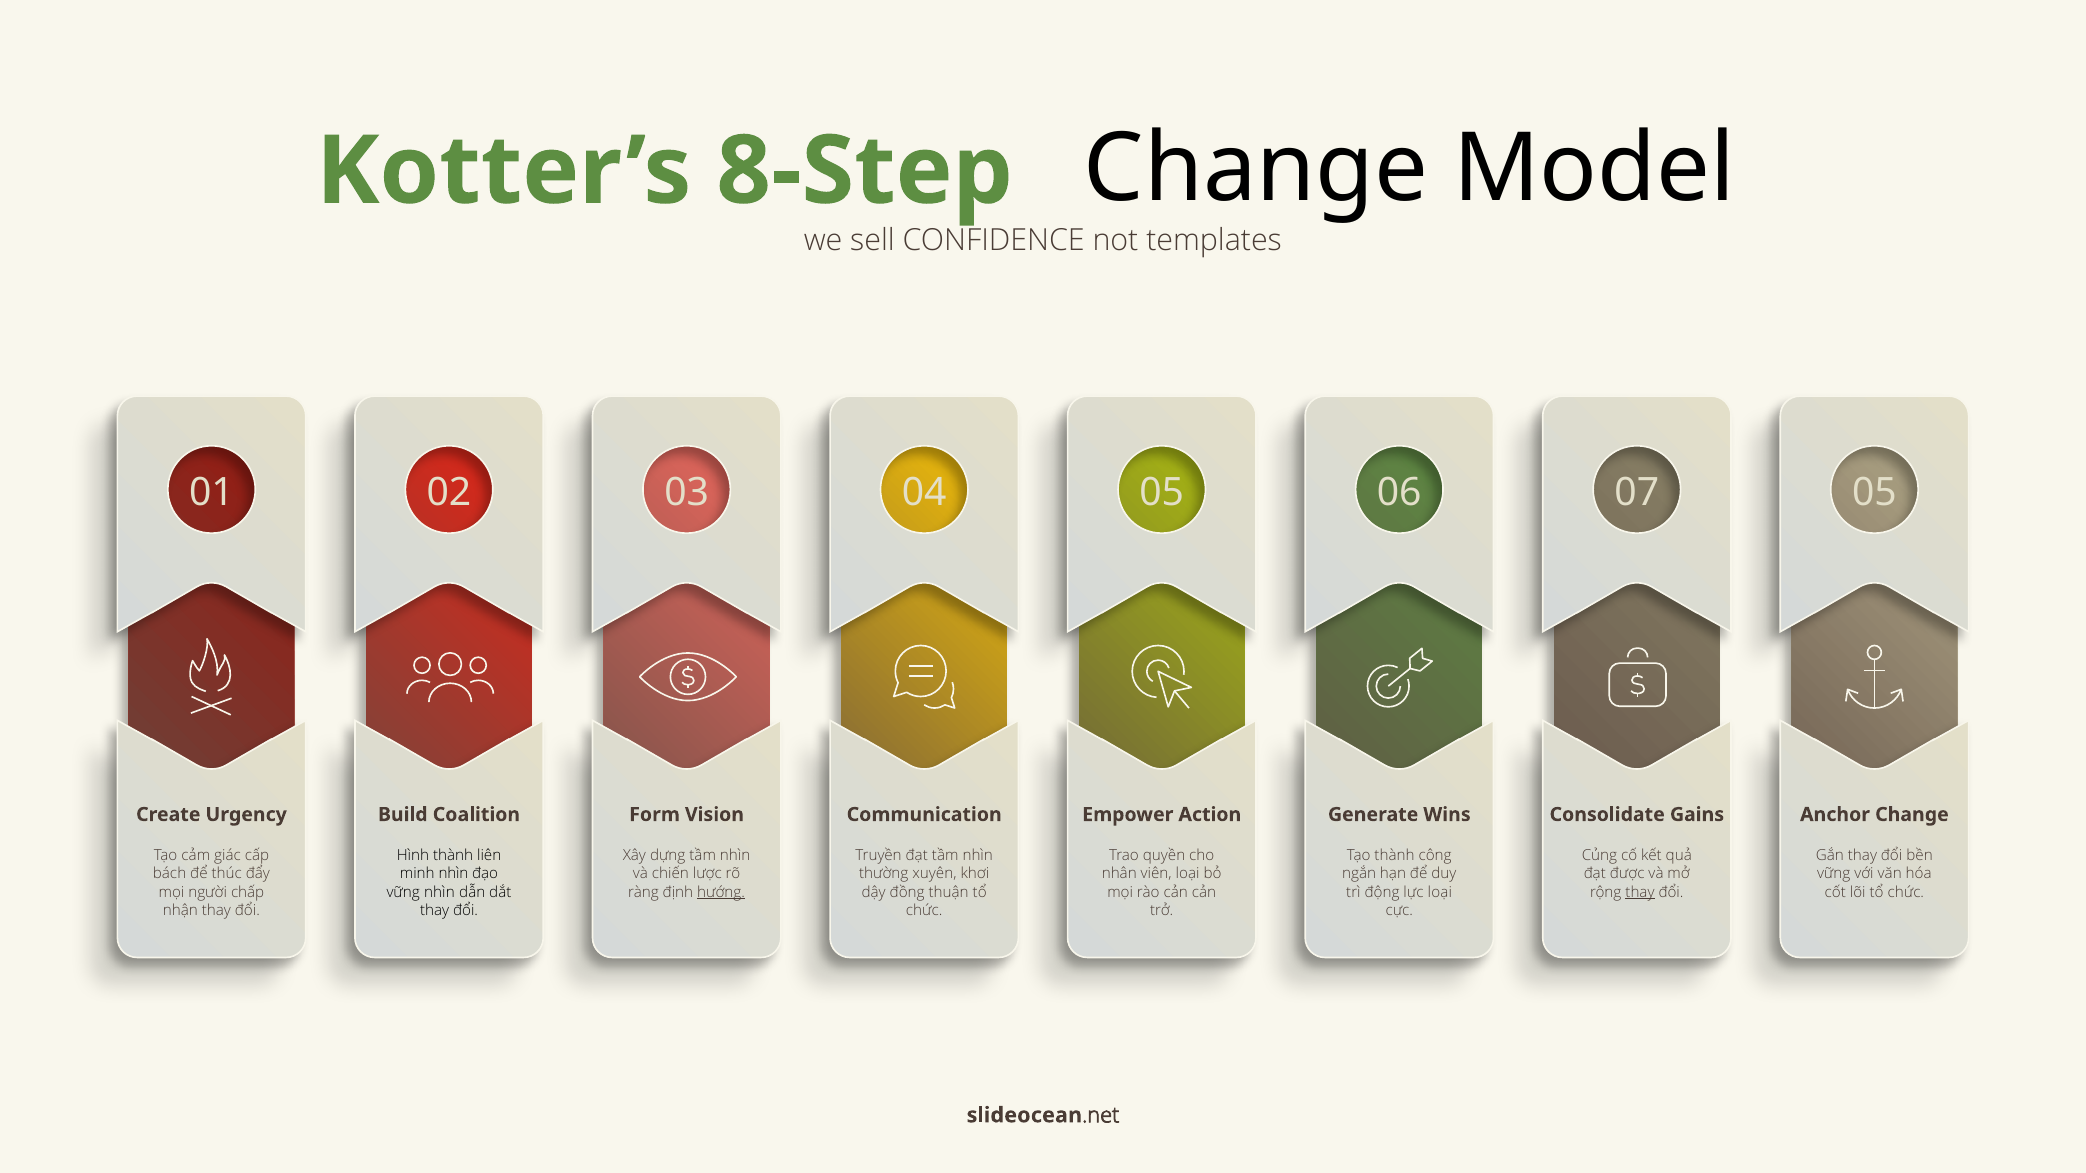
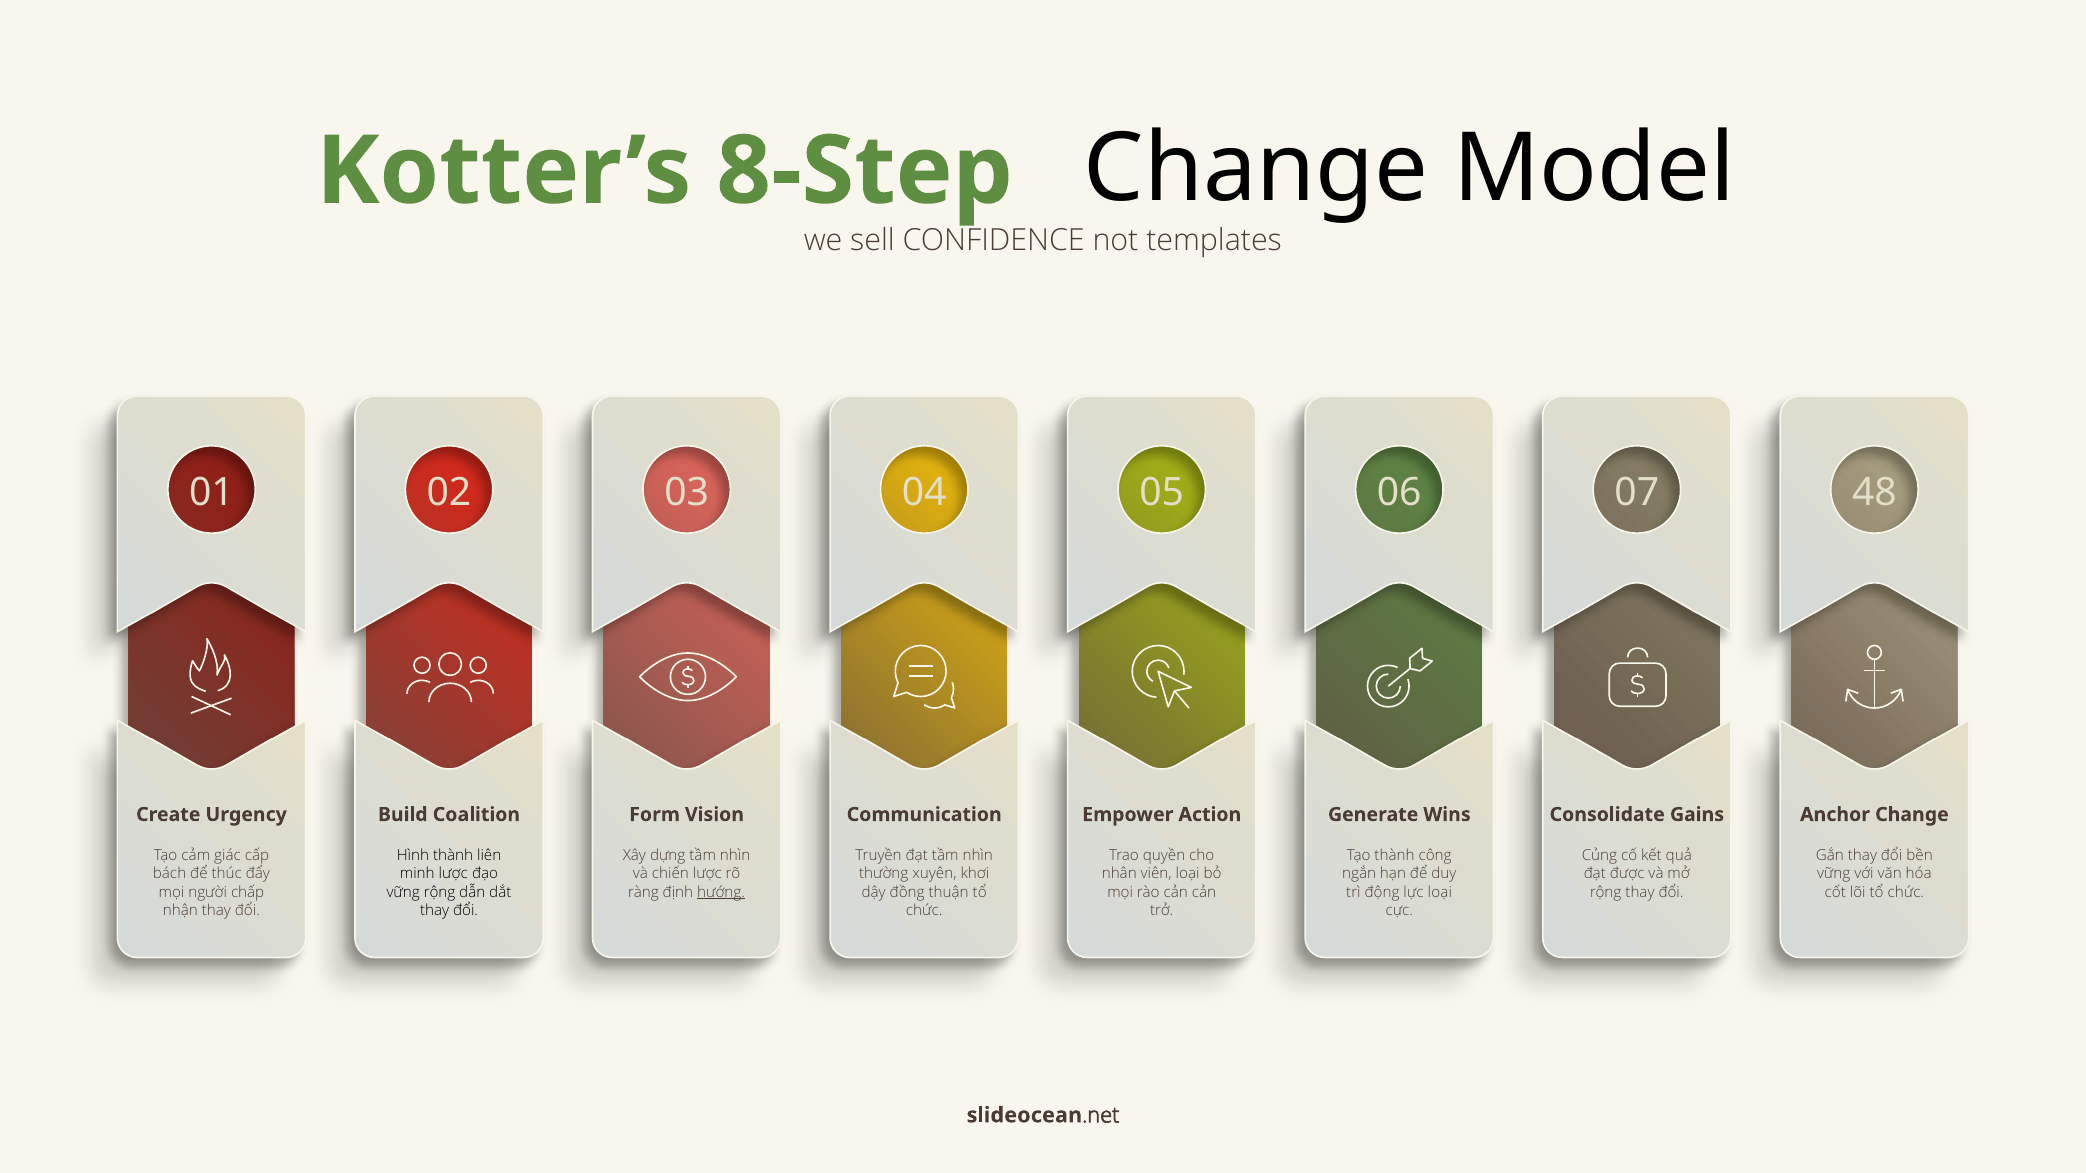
05: 05 -> 48 (1874, 492)
minh nhìn: nhìn -> lược (453, 874)
vững nhìn: nhìn -> rộng (440, 892)
thay underline: present -> none (1640, 892)
